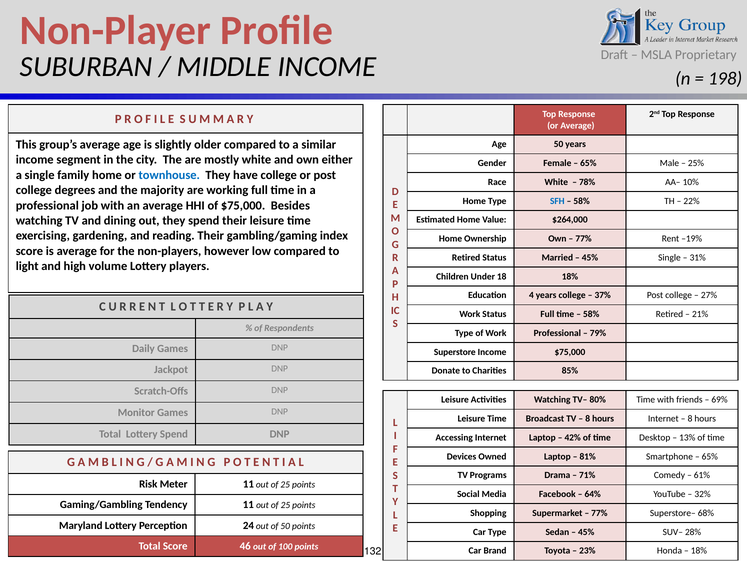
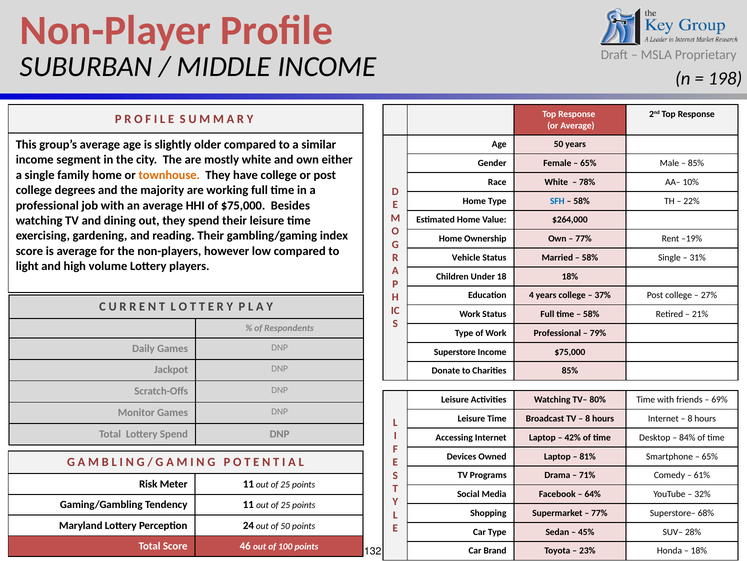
25%: 25% -> 85% (696, 163)
townhouse colour: blue -> orange (169, 175)
Retired: Retired -> Vehicle (466, 257)
45%: 45% -> 58% (590, 257)
13%: 13% -> 84% (687, 437)
